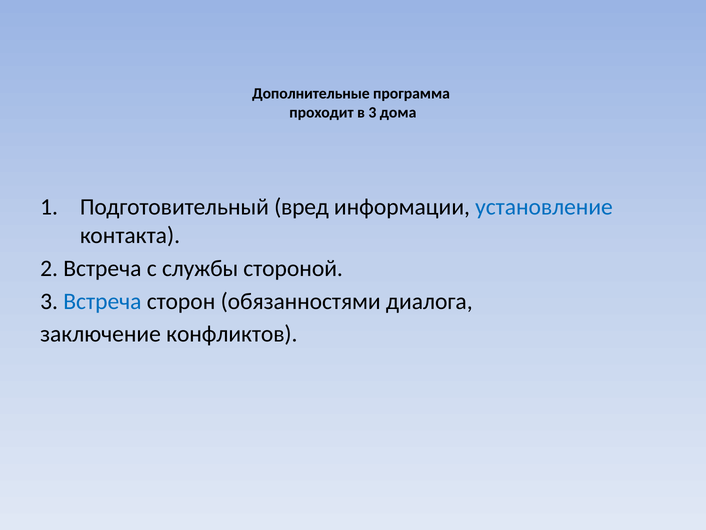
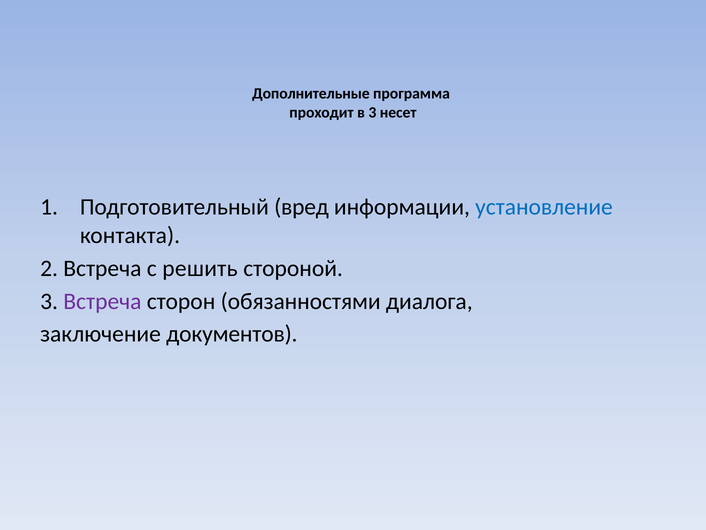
дома: дома -> несет (398, 112)
службы: службы -> решить (200, 268)
Встреча colour: blue -> purple (102, 301)
конфликтов: конфликтов -> документов (232, 334)
